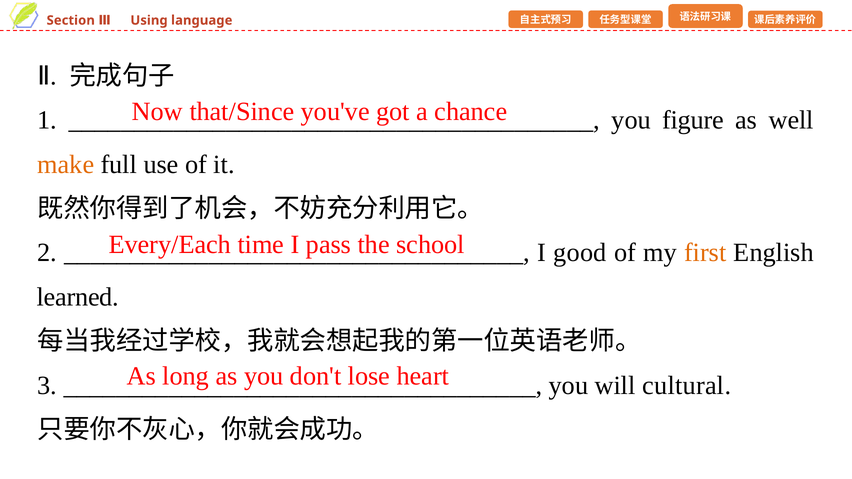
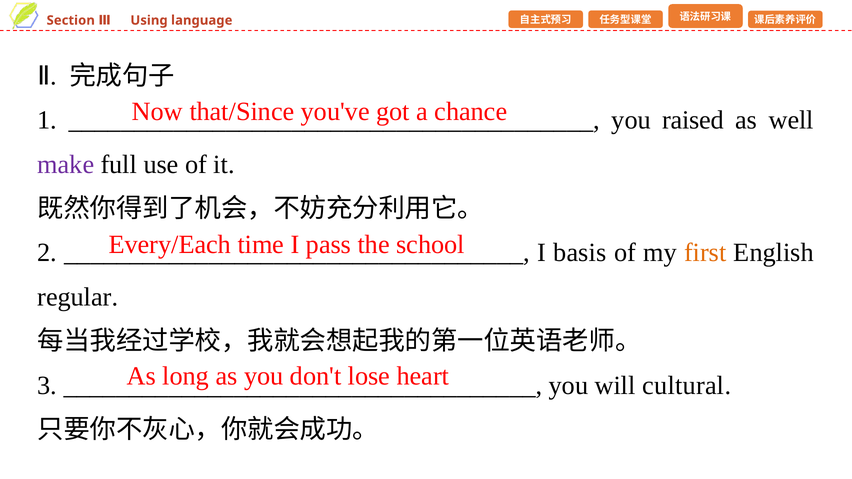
figure: figure -> raised (693, 120)
make colour: orange -> purple (66, 165)
good: good -> basis (580, 253)
learned: learned -> regular (78, 297)
